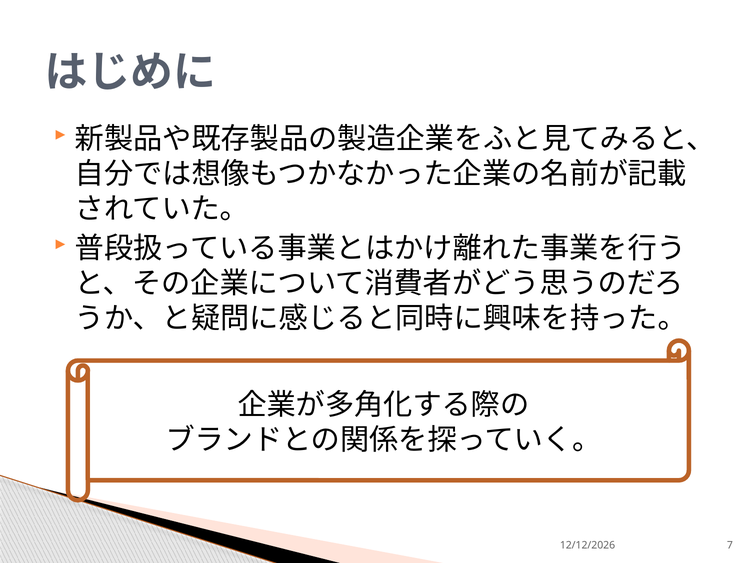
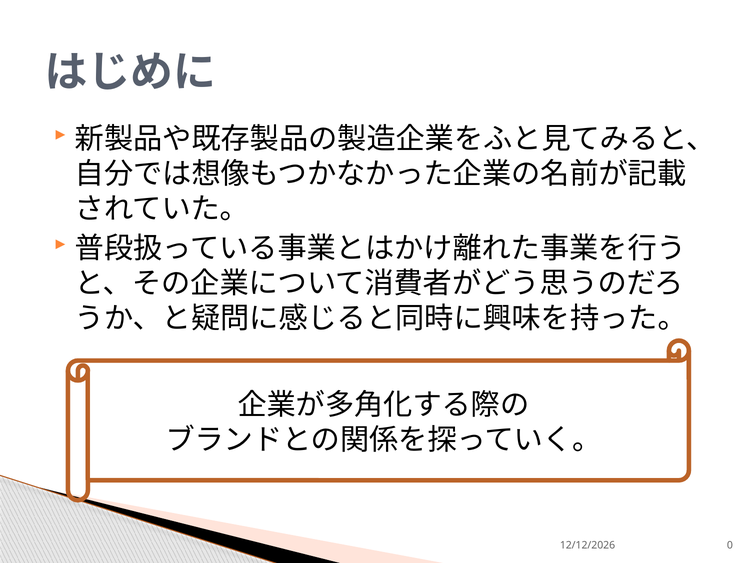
7: 7 -> 0 (730, 545)
